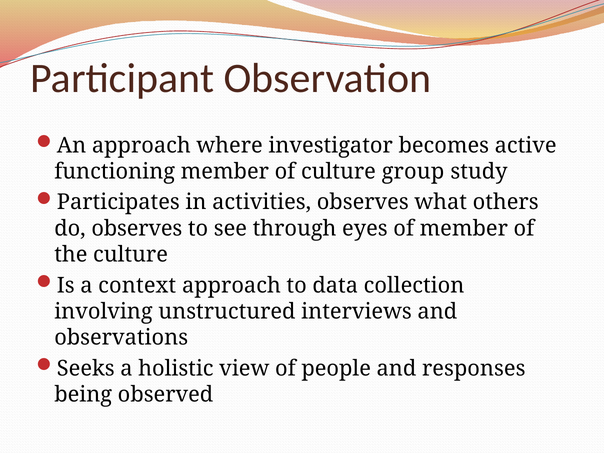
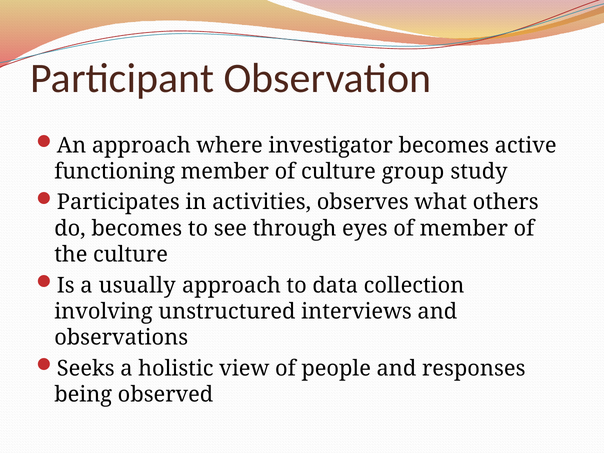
do observes: observes -> becomes (137, 229)
context: context -> usually (137, 285)
